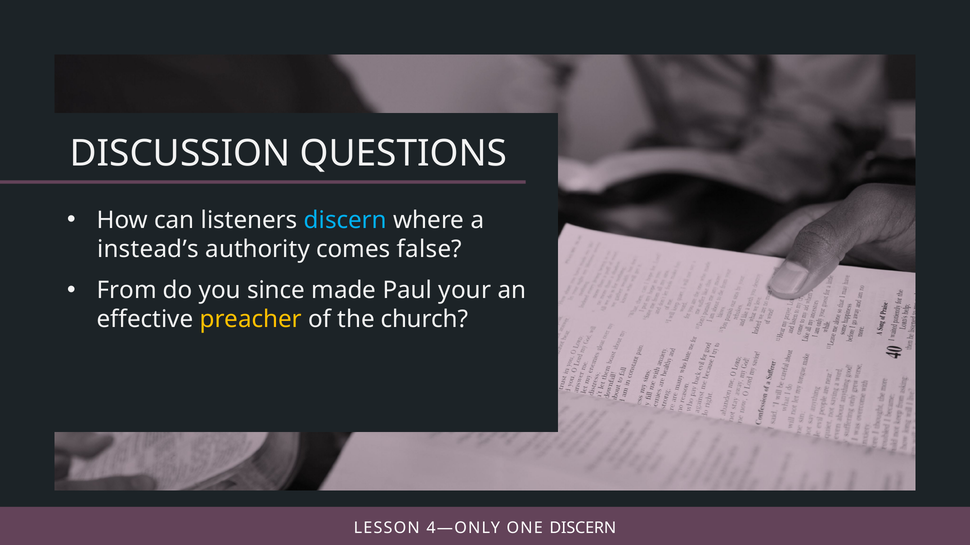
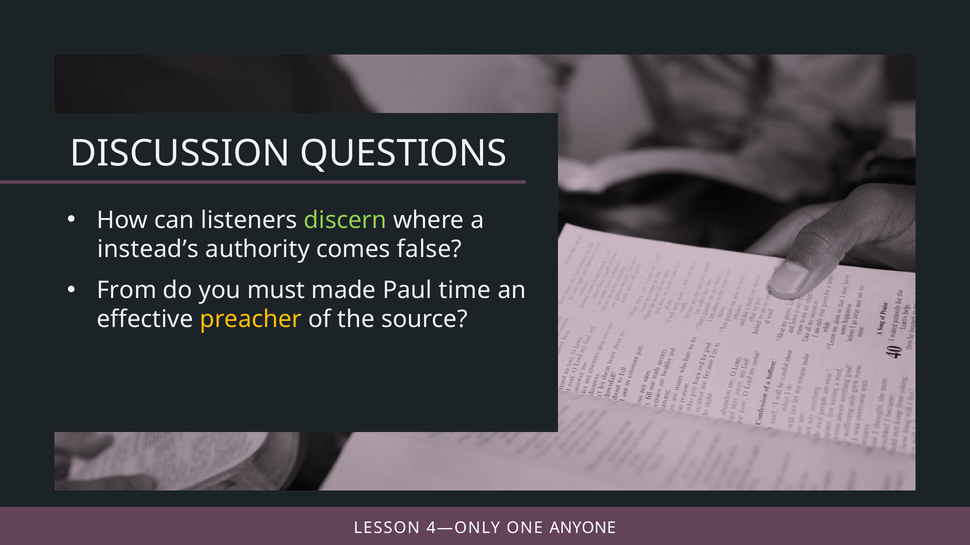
discern colour: light blue -> light green (345, 220)
since: since -> must (276, 291)
your: your -> time (465, 291)
church: church -> source (424, 320)
DISCERN: DISCERN -> ANYONE (583, 529)
